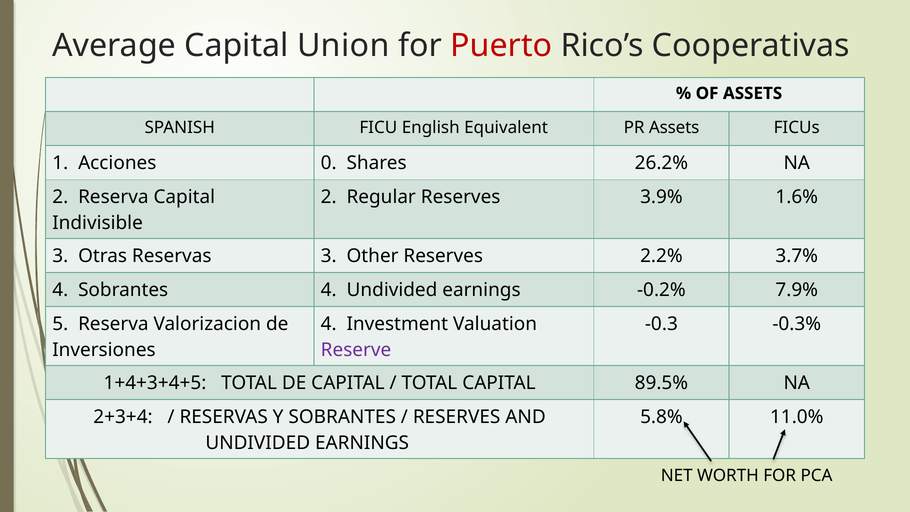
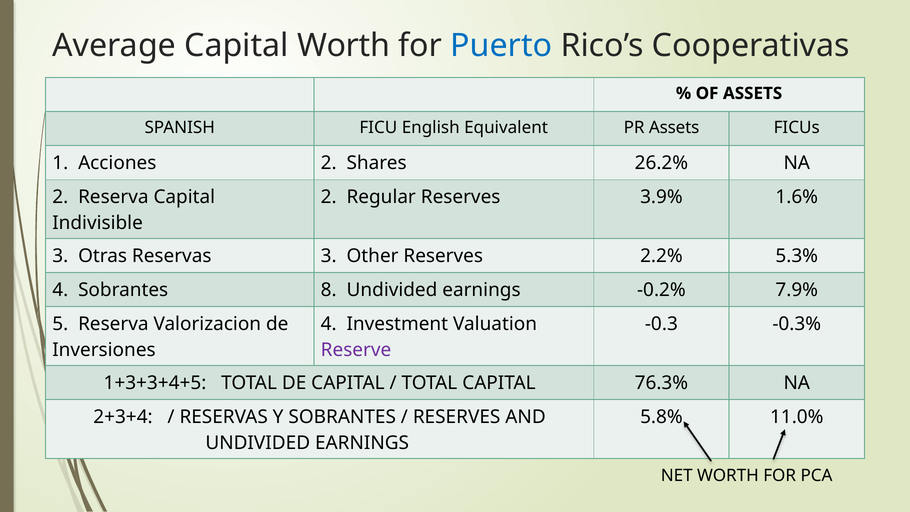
Capital Union: Union -> Worth (344, 45)
Puerto colour: red -> blue (501, 45)
Acciones 0: 0 -> 2 (329, 163)
3.7%: 3.7% -> 5.3% (797, 256)
Sobrantes 4: 4 -> 8 (329, 290)
1+4+3+4+5: 1+4+3+4+5 -> 1+3+3+4+5 (155, 383)
89.5%: 89.5% -> 76.3% (661, 383)
